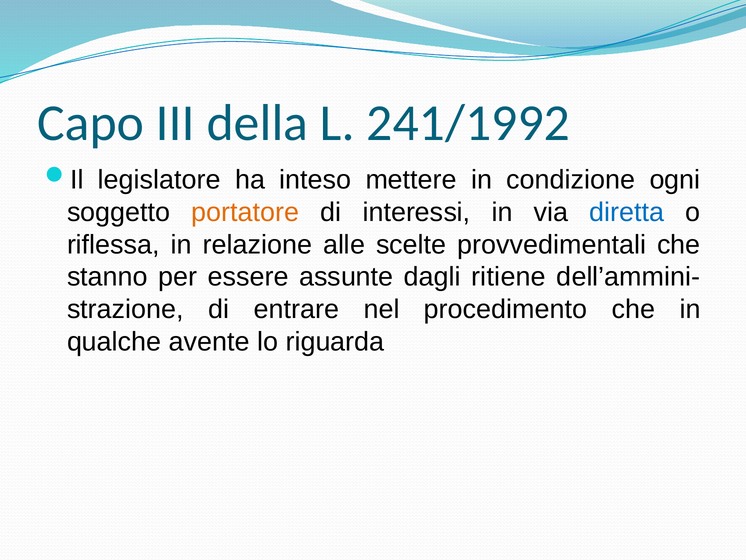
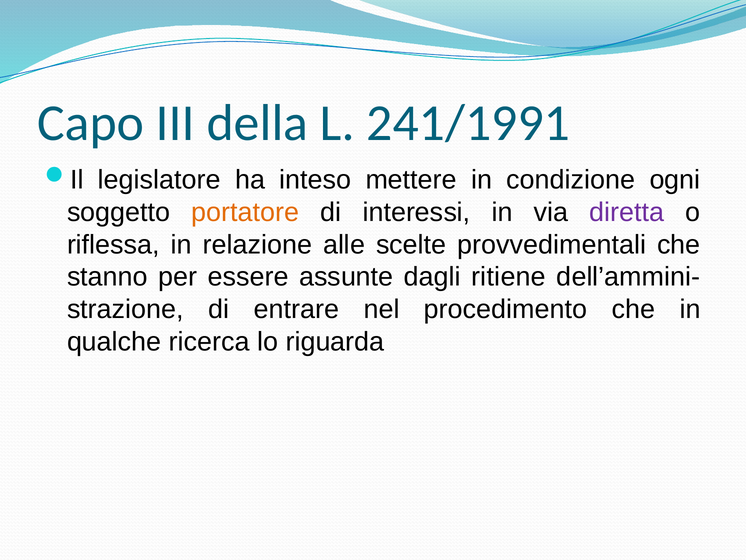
241/1992: 241/1992 -> 241/1991 (468, 123)
diretta colour: blue -> purple (627, 212)
avente: avente -> ricerca (209, 342)
